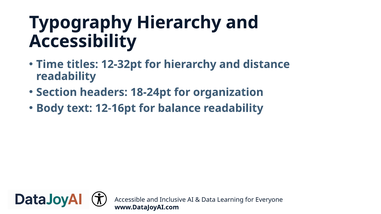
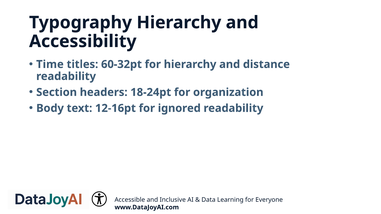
12-32pt: 12-32pt -> 60-32pt (121, 64)
balance: balance -> ignored (179, 108)
